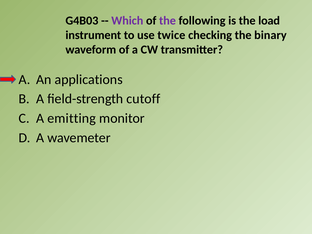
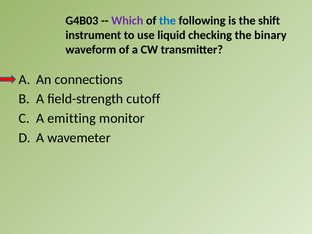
the colour: purple -> blue (168, 21)
load: load -> shift (269, 21)
twice: twice -> liquid (171, 35)
applications: applications -> connections (89, 79)
